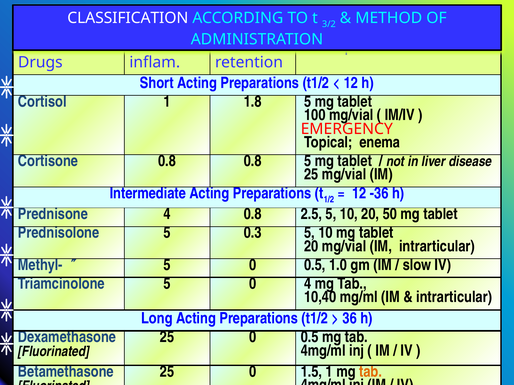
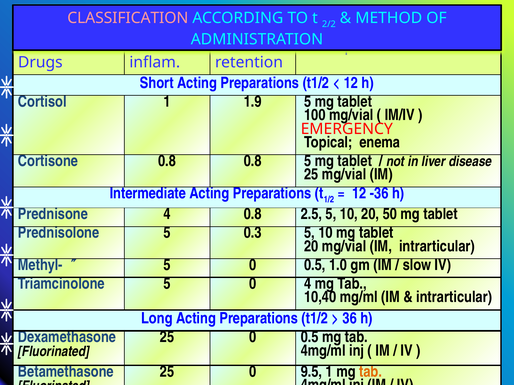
CLASSIFICATION colour: white -> pink (128, 18)
3/2: 3/2 -> 2/2 (329, 24)
1.8: 1.8 -> 1.9 (253, 102)
1.5: 1.5 -> 9.5 (311, 372)
